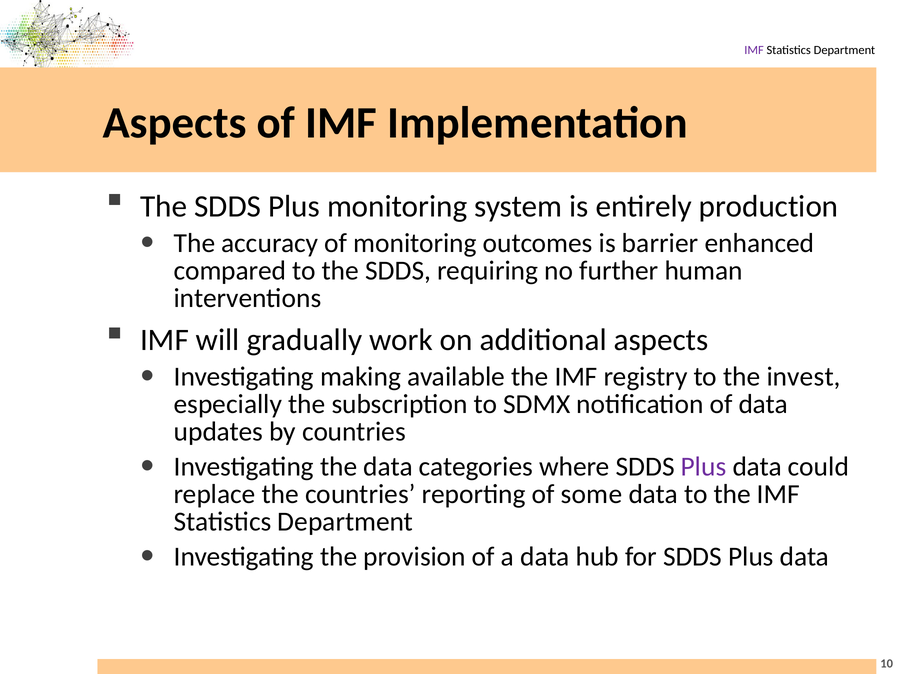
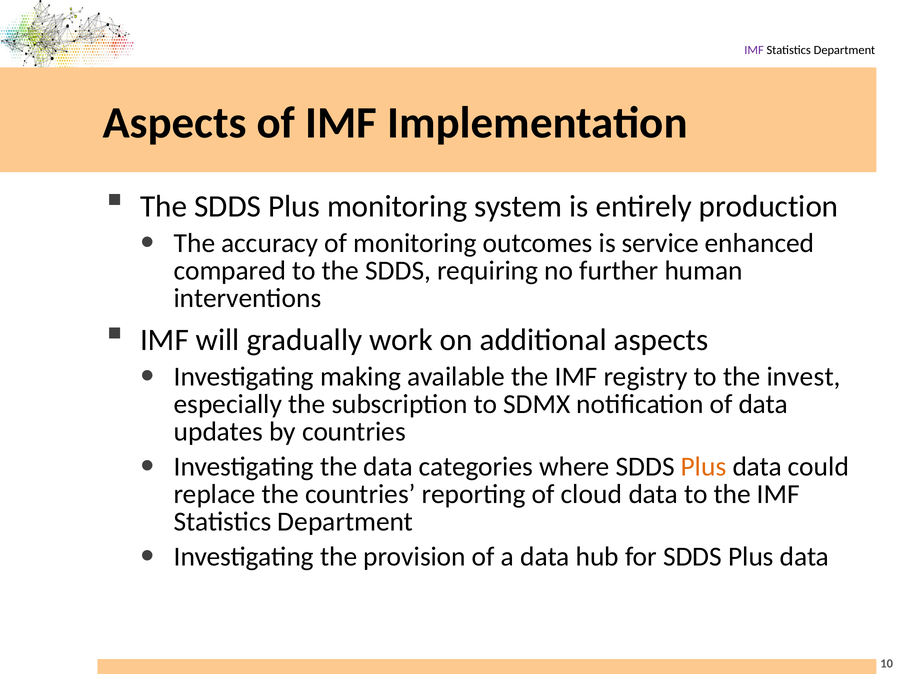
barrier: barrier -> service (660, 243)
Plus colour: purple -> orange (704, 467)
some: some -> cloud (592, 494)
